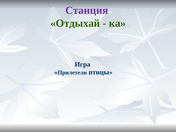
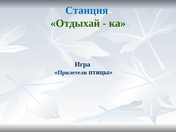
Станция colour: purple -> blue (87, 10)
